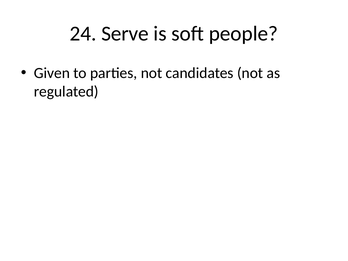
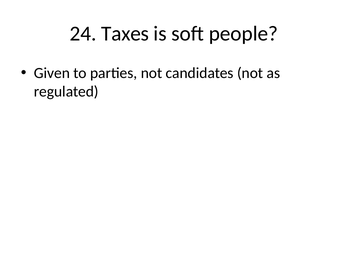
Serve: Serve -> Taxes (125, 34)
